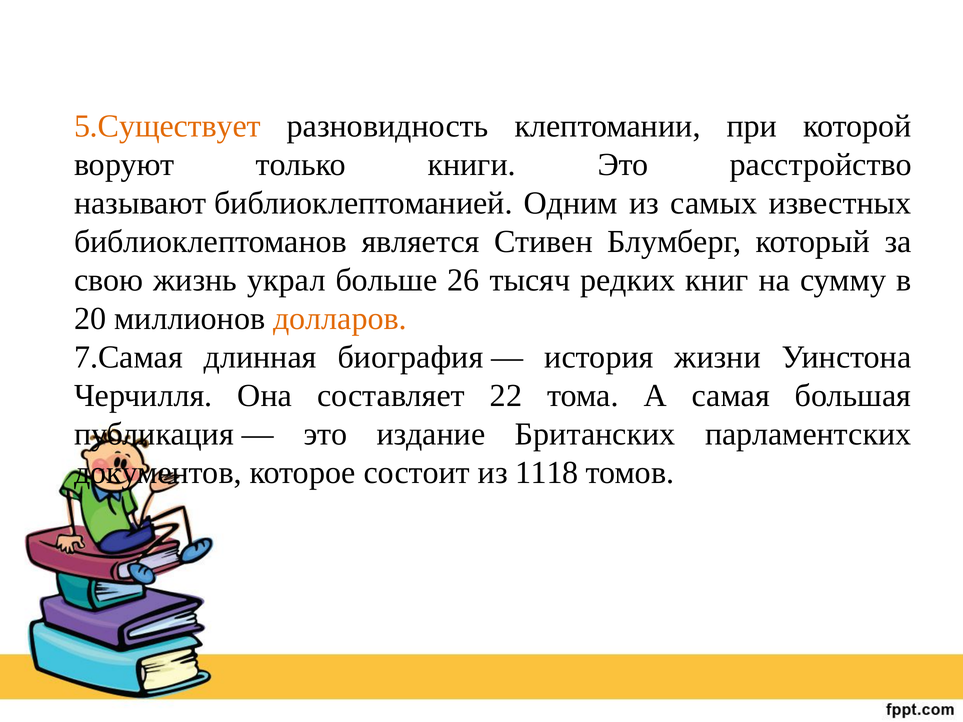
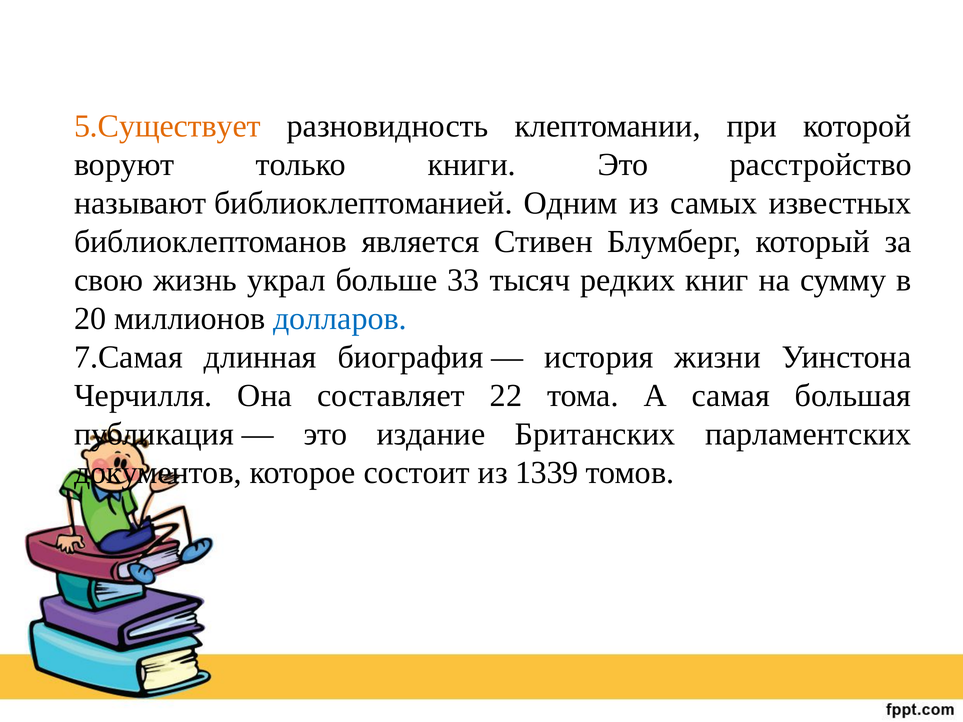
26: 26 -> 33 (463, 280)
долларов colour: orange -> blue (340, 319)
1118: 1118 -> 1339 (547, 473)
